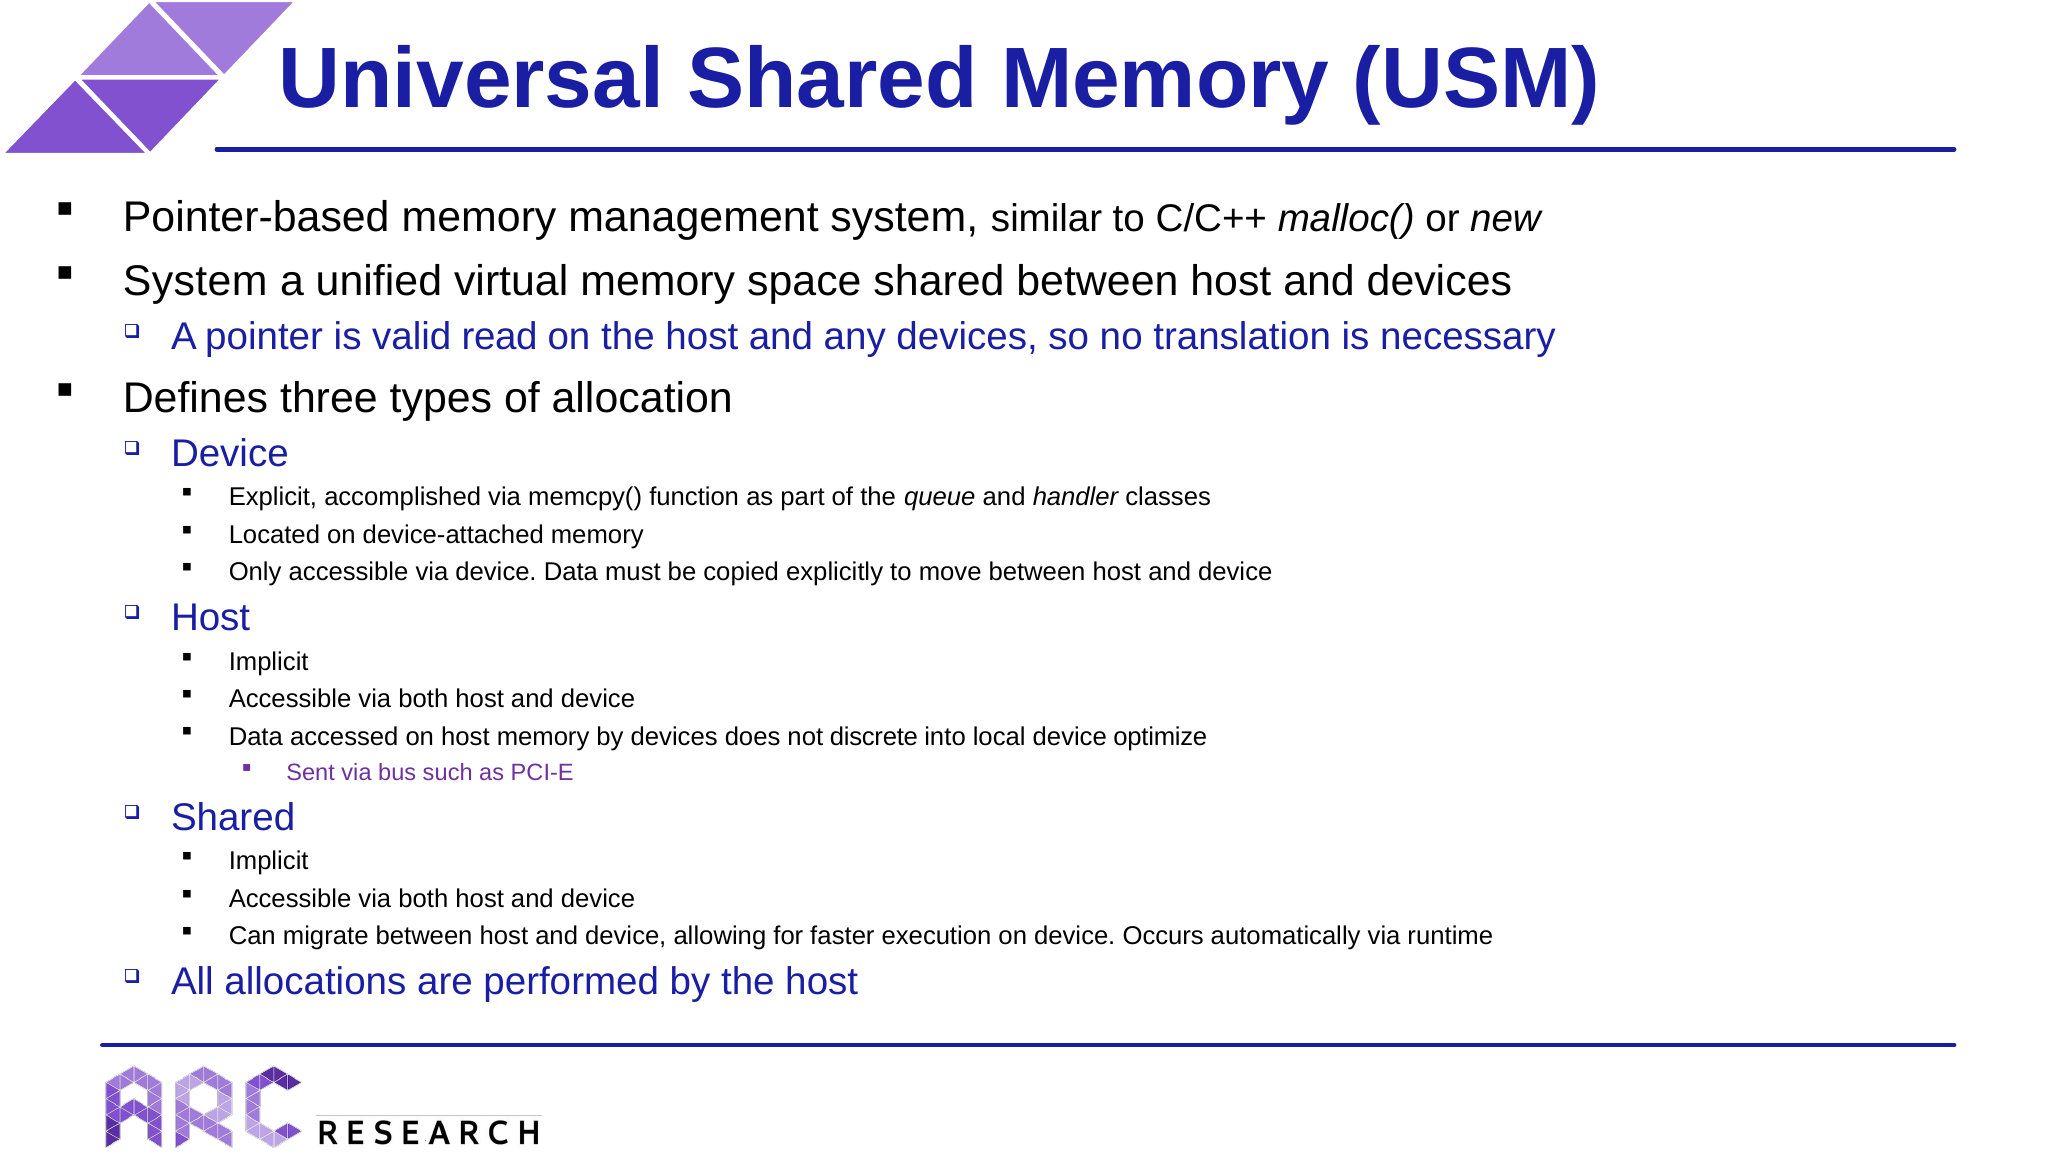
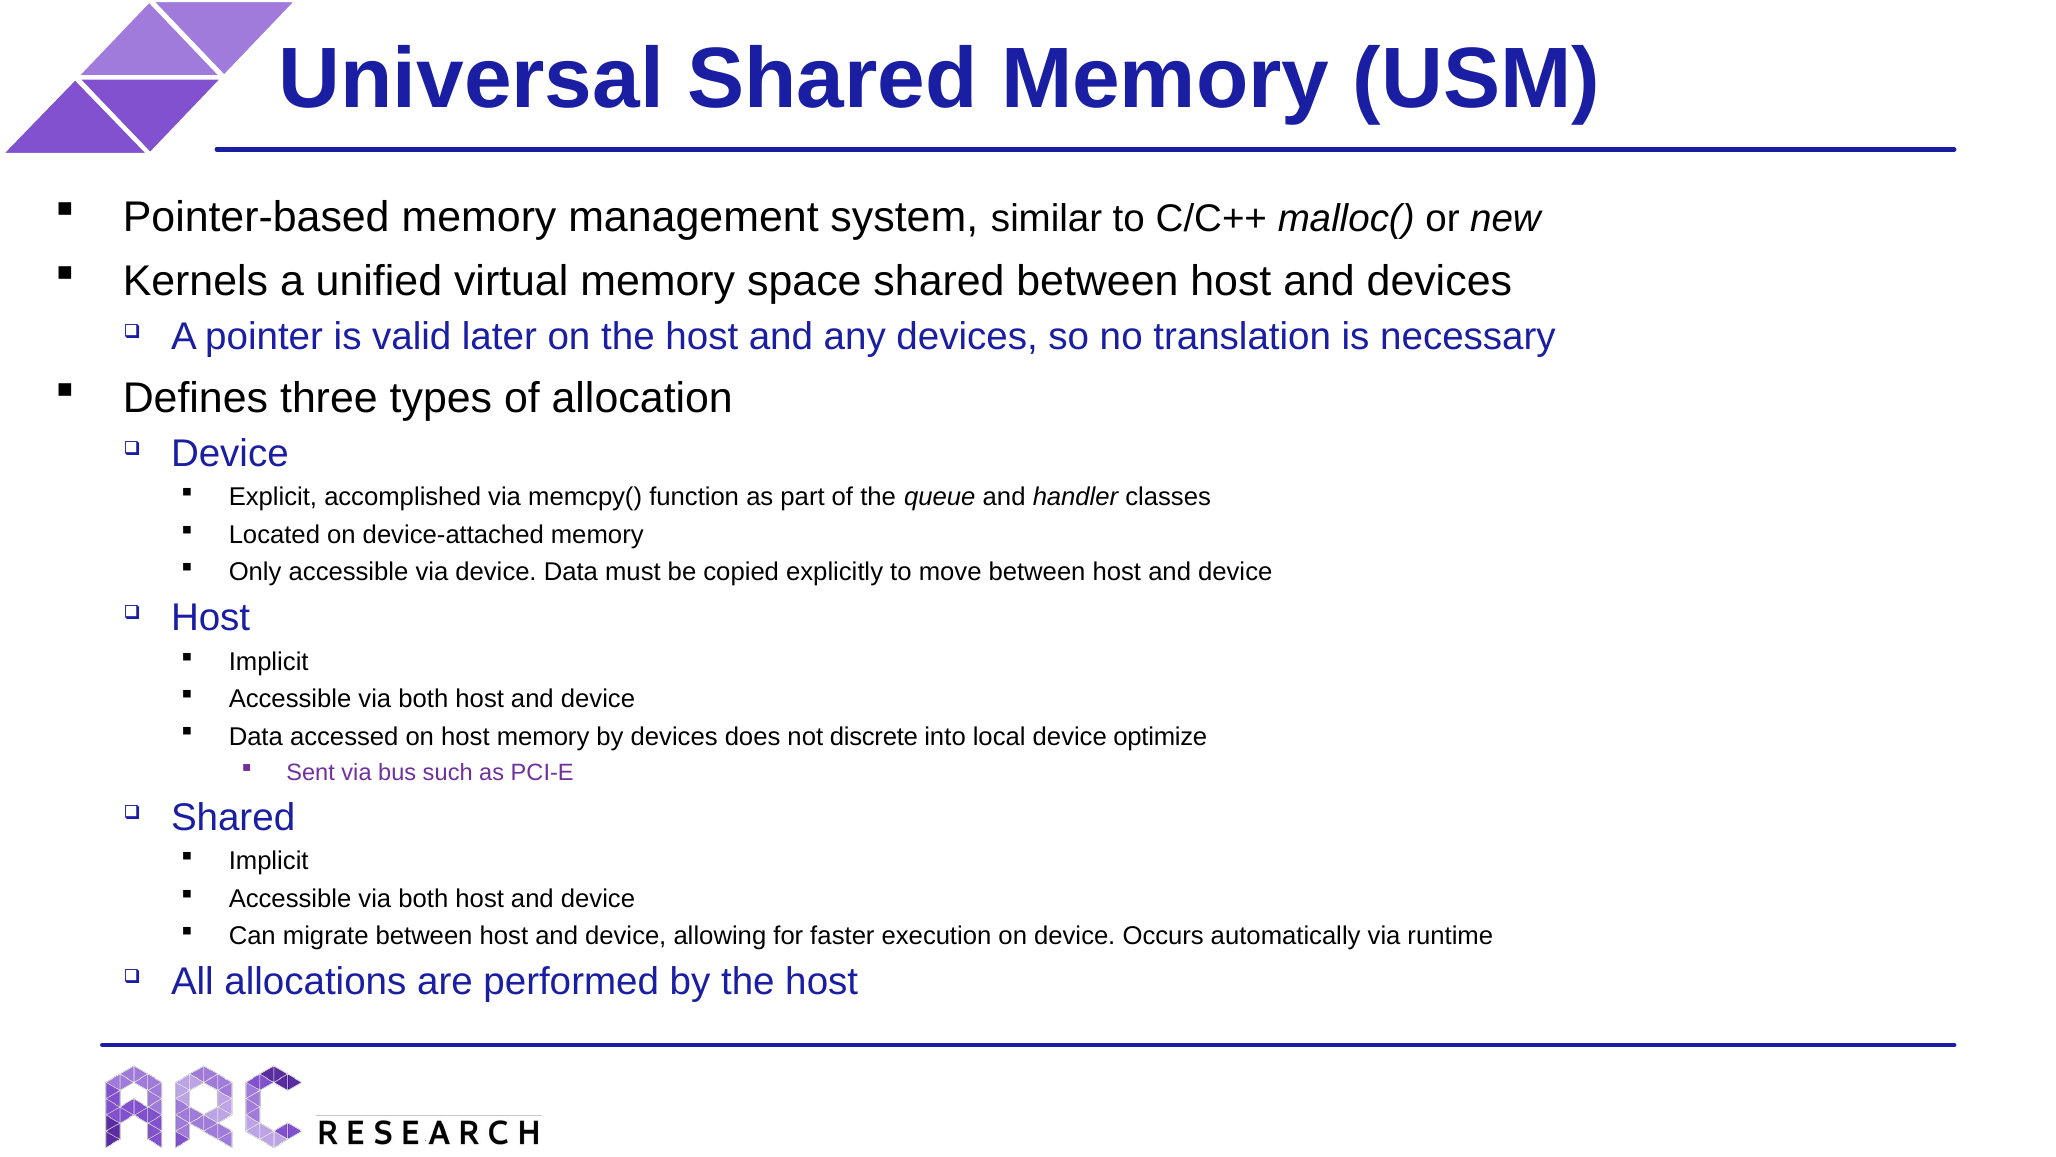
System: System -> Kernels (195, 281)
read: read -> later (499, 336)
